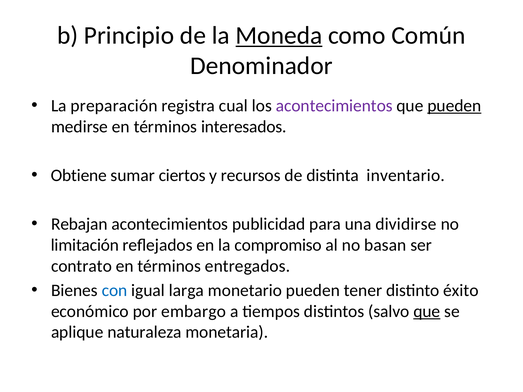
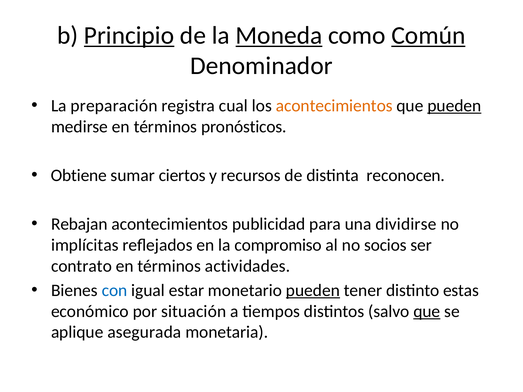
Principio underline: none -> present (129, 35)
Común underline: none -> present (428, 35)
acontecimientos colour: purple -> orange (334, 106)
interesados: interesados -> pronósticos (244, 127)
inventario: inventario -> reconocen (406, 176)
limitación: limitación -> implícitas (85, 245)
basan: basan -> socios (385, 245)
entregados: entregados -> actividades (248, 266)
larga: larga -> estar (186, 291)
pueden underline: none -> present (313, 291)
éxito: éxito -> estas (461, 291)
embargo: embargo -> situación (194, 312)
naturaleza: naturaleza -> asegurada (144, 332)
